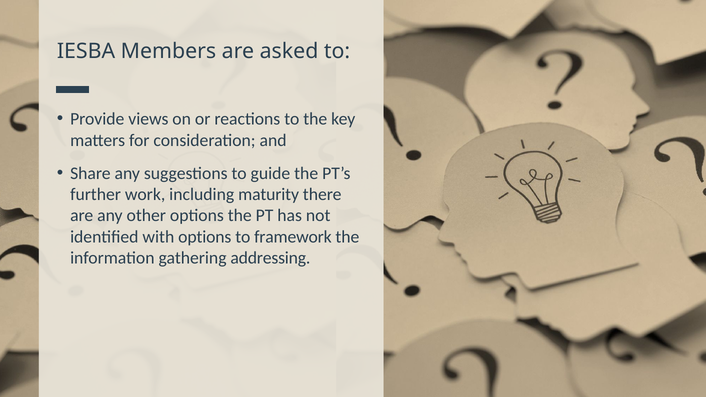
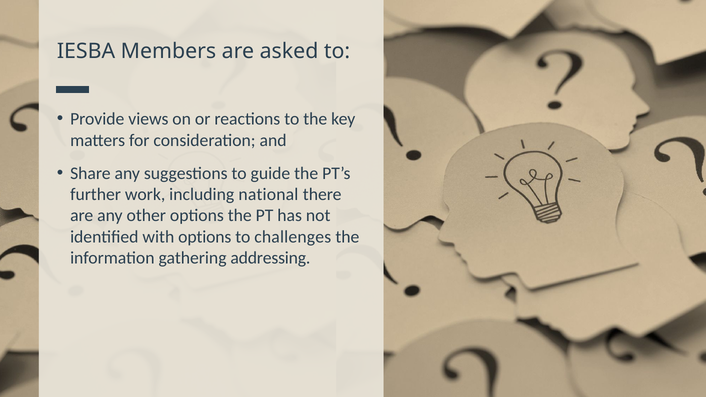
maturity: maturity -> national (268, 194)
framework: framework -> challenges (293, 237)
